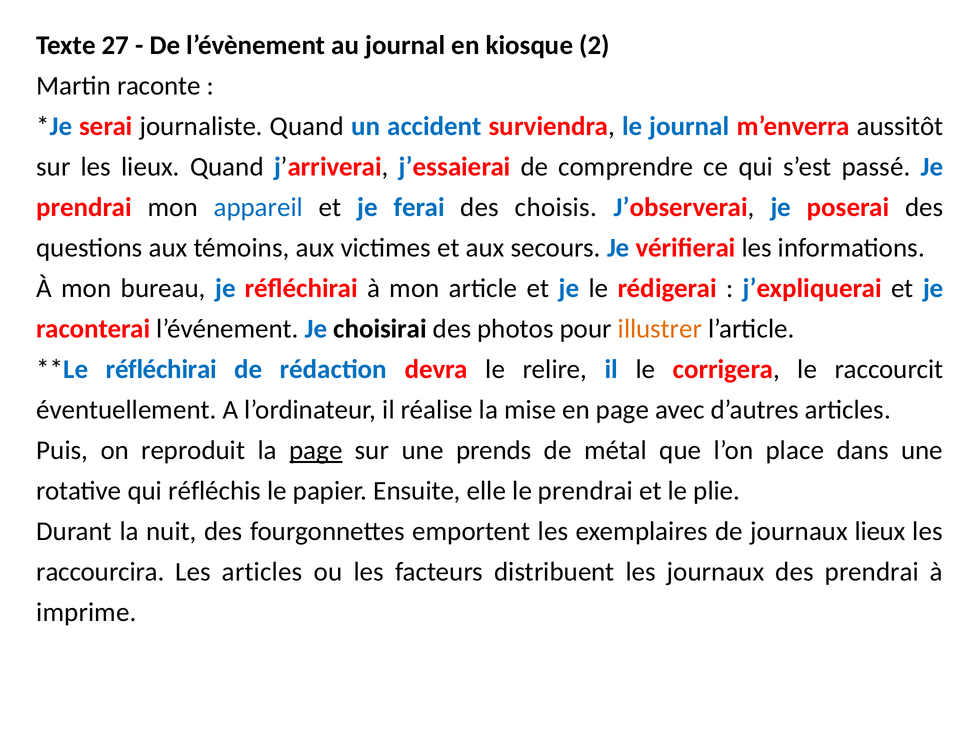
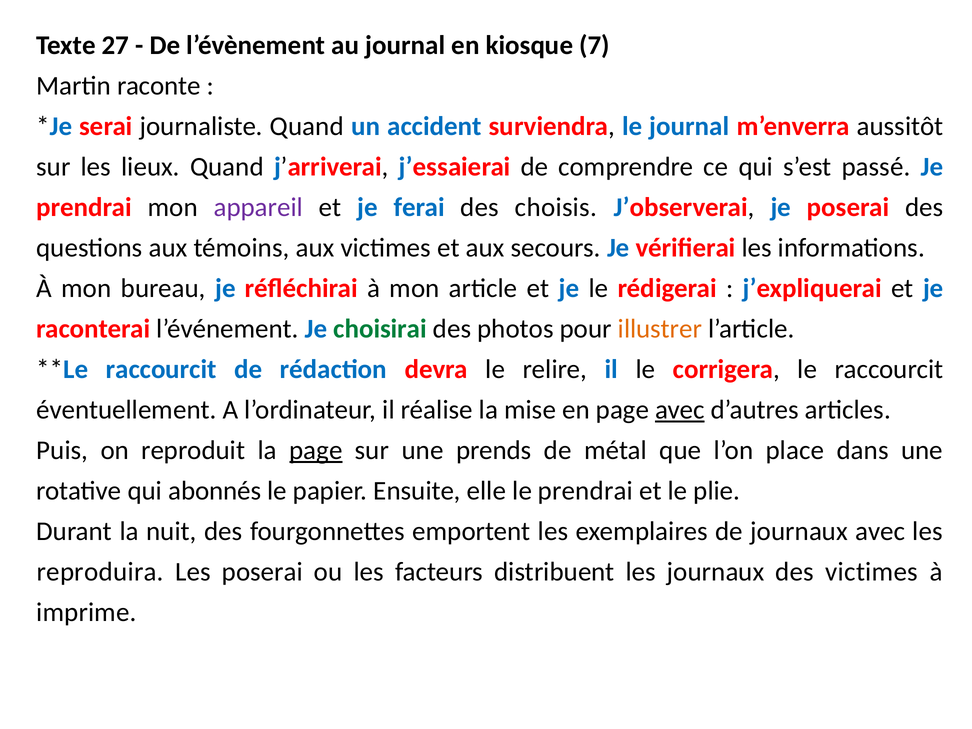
2: 2 -> 7 (595, 45)
appareil colour: blue -> purple (258, 207)
choisirai colour: black -> green (380, 329)
réfléchirai: réfléchirai -> raccourcit (161, 369)
avec underline: none -> present (680, 410)
réfléchis: réfléchis -> abonnés (215, 491)
journaux lieux: lieux -> avec (880, 531)
raccourcira: raccourcira -> reproduira (100, 572)
Les articles: articles -> poserai (262, 572)
des prendrai: prendrai -> victimes (872, 572)
